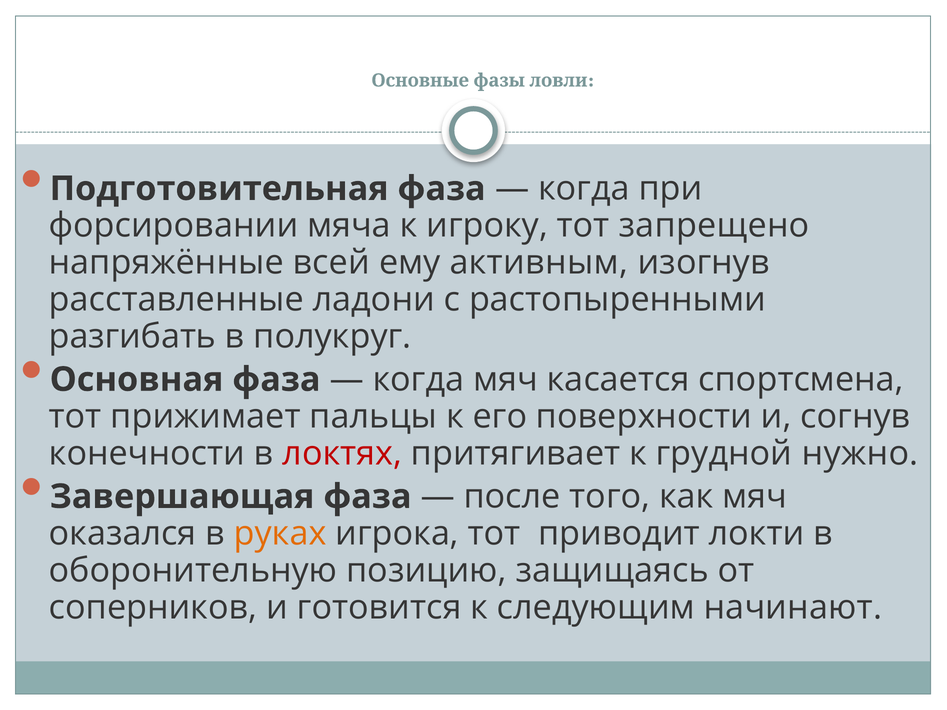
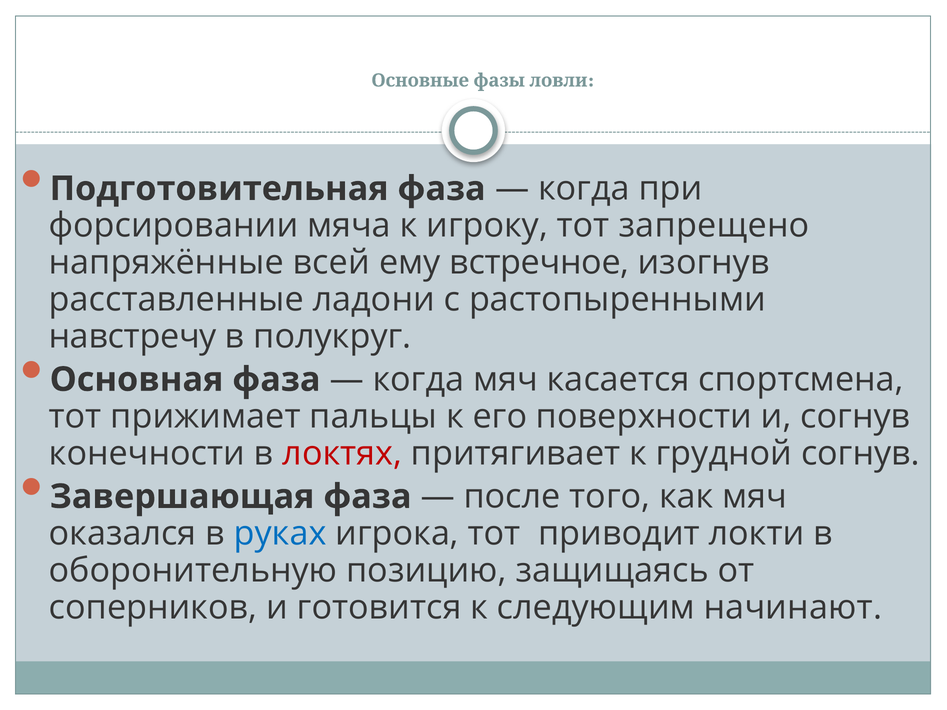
активным: активным -> встречное (539, 263)
разгибать: разгибать -> навстречу (133, 336)
грудной нужно: нужно -> согнув (860, 454)
руках colour: orange -> blue (280, 534)
